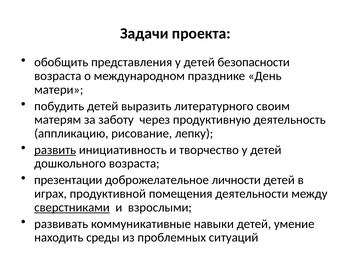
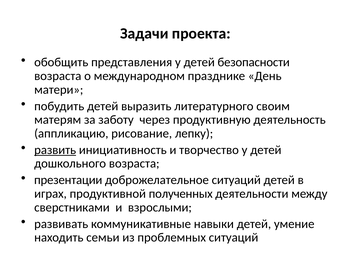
доброжелательное личности: личности -> ситуаций (236, 180)
помещения: помещения -> полученных (181, 194)
сверстниками underline: present -> none (72, 208)
среды: среды -> семьи (103, 238)
